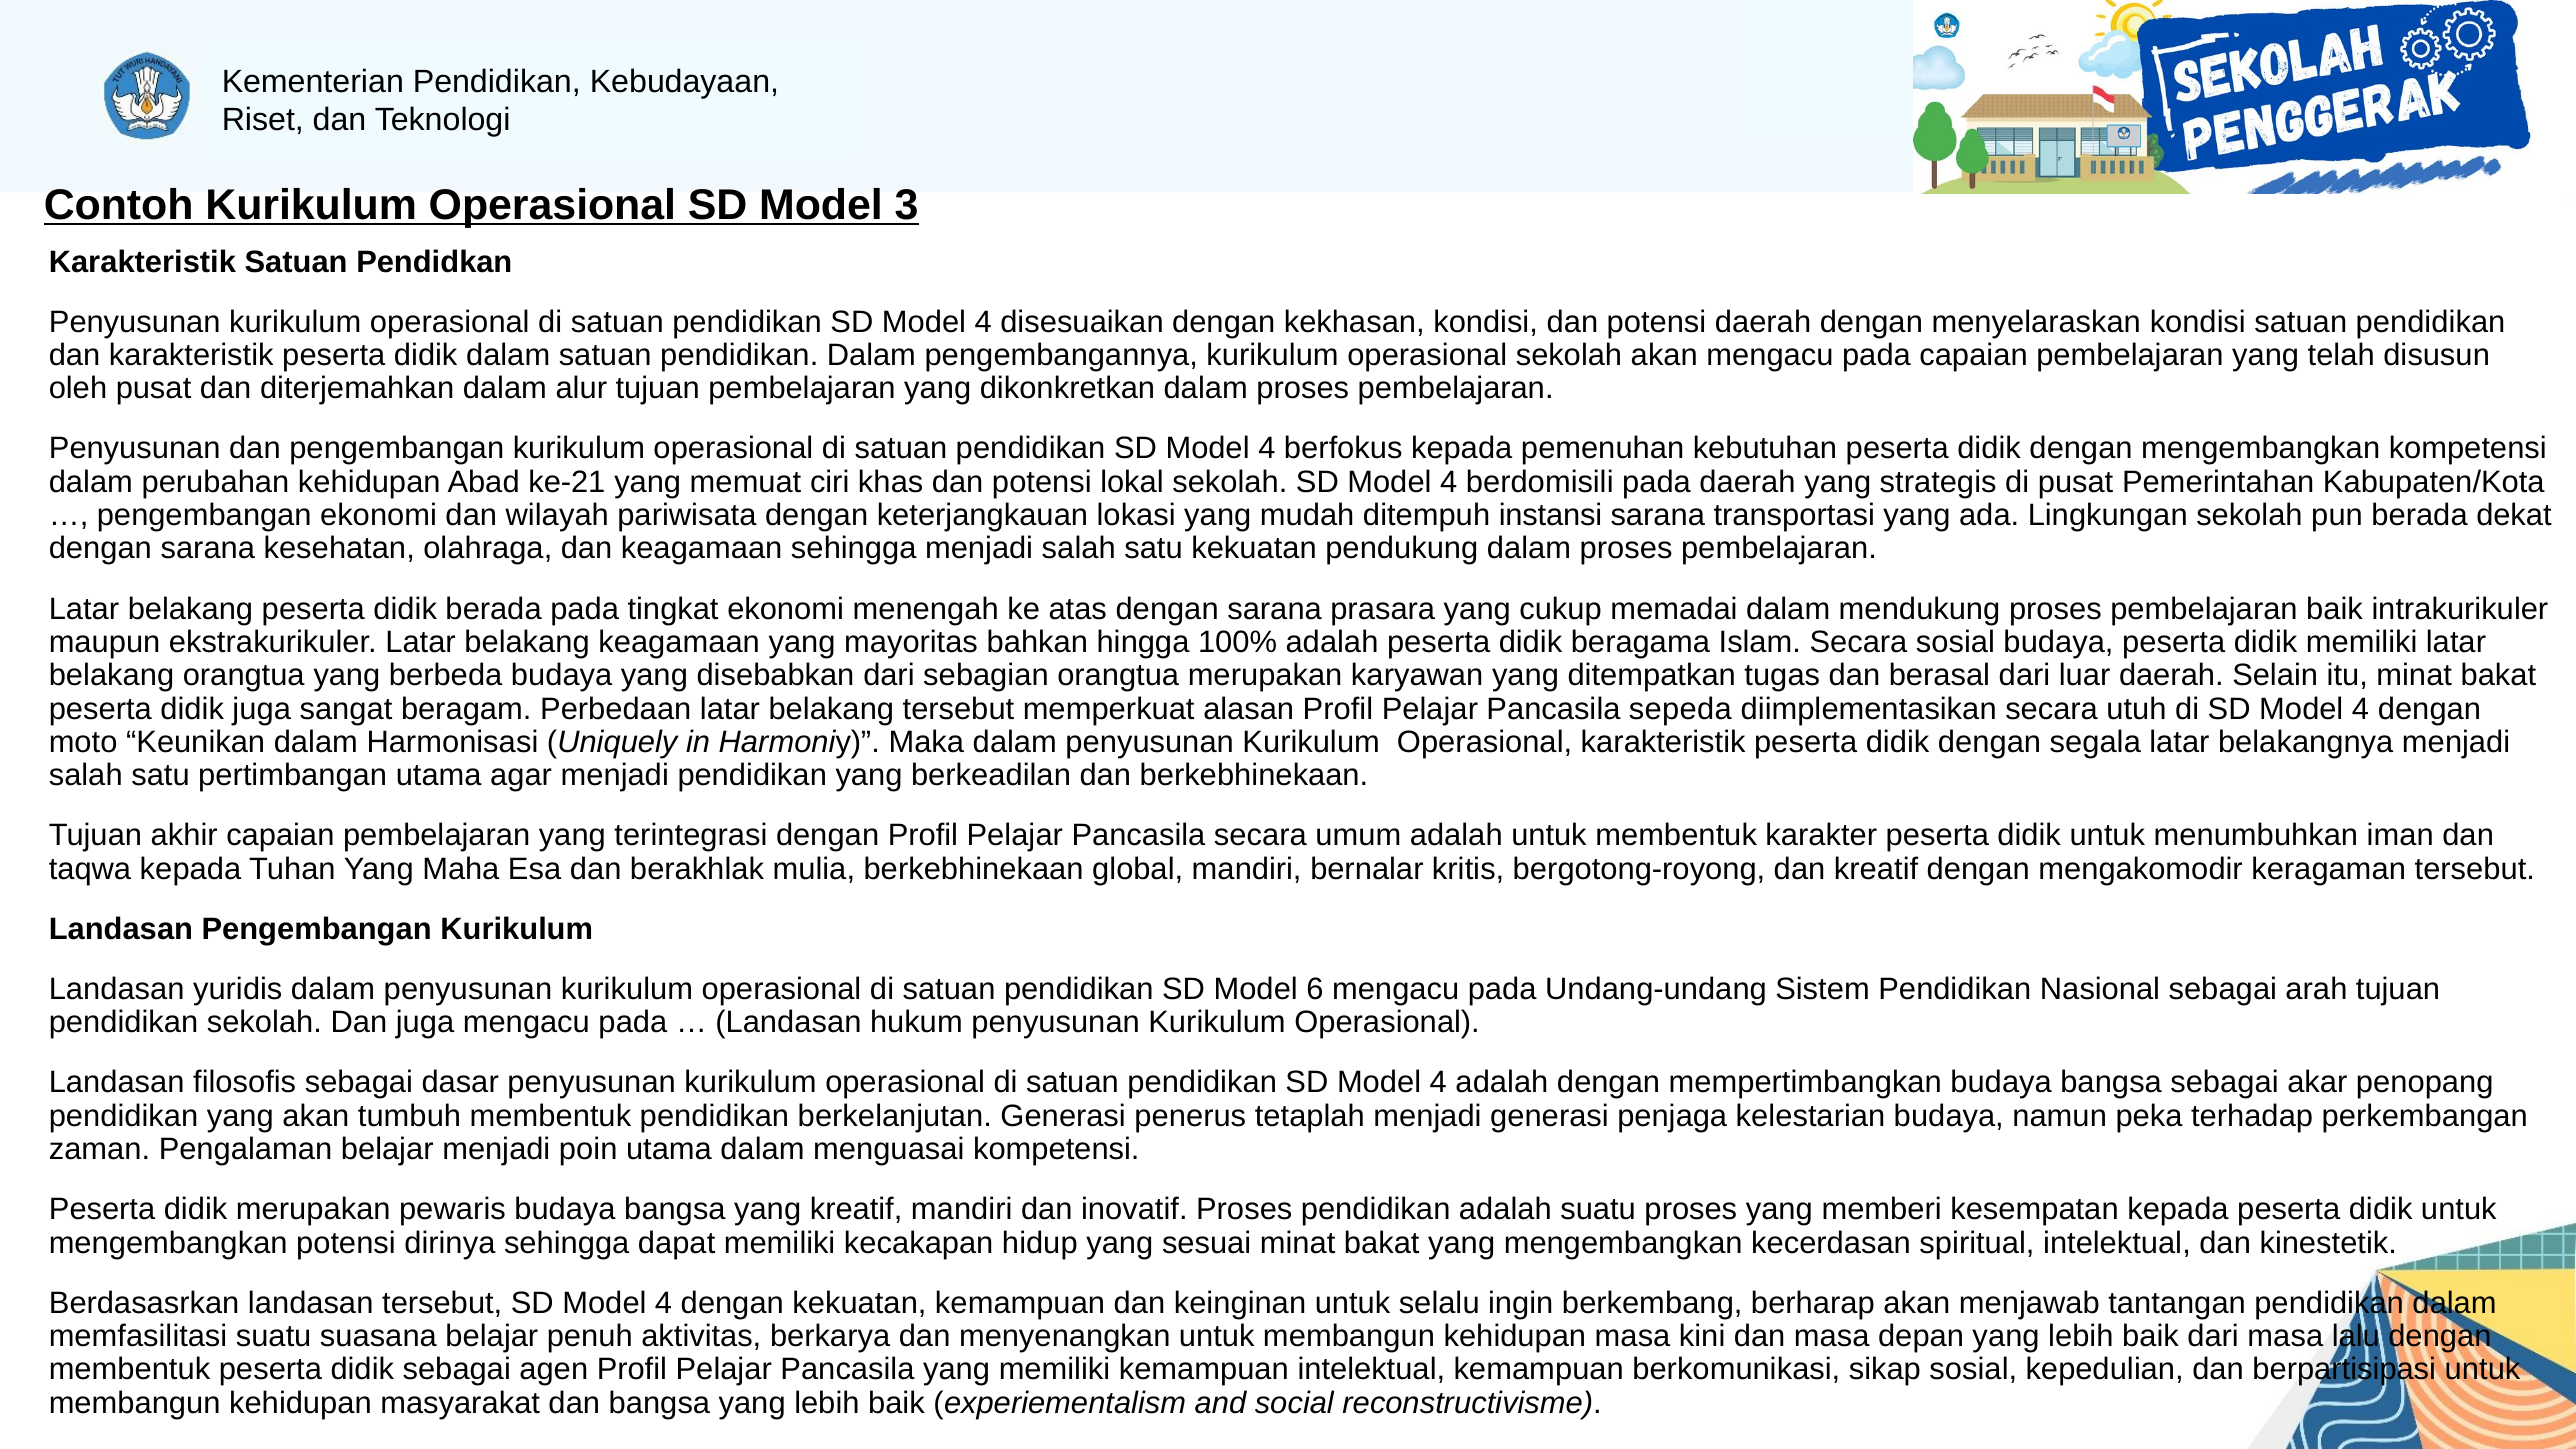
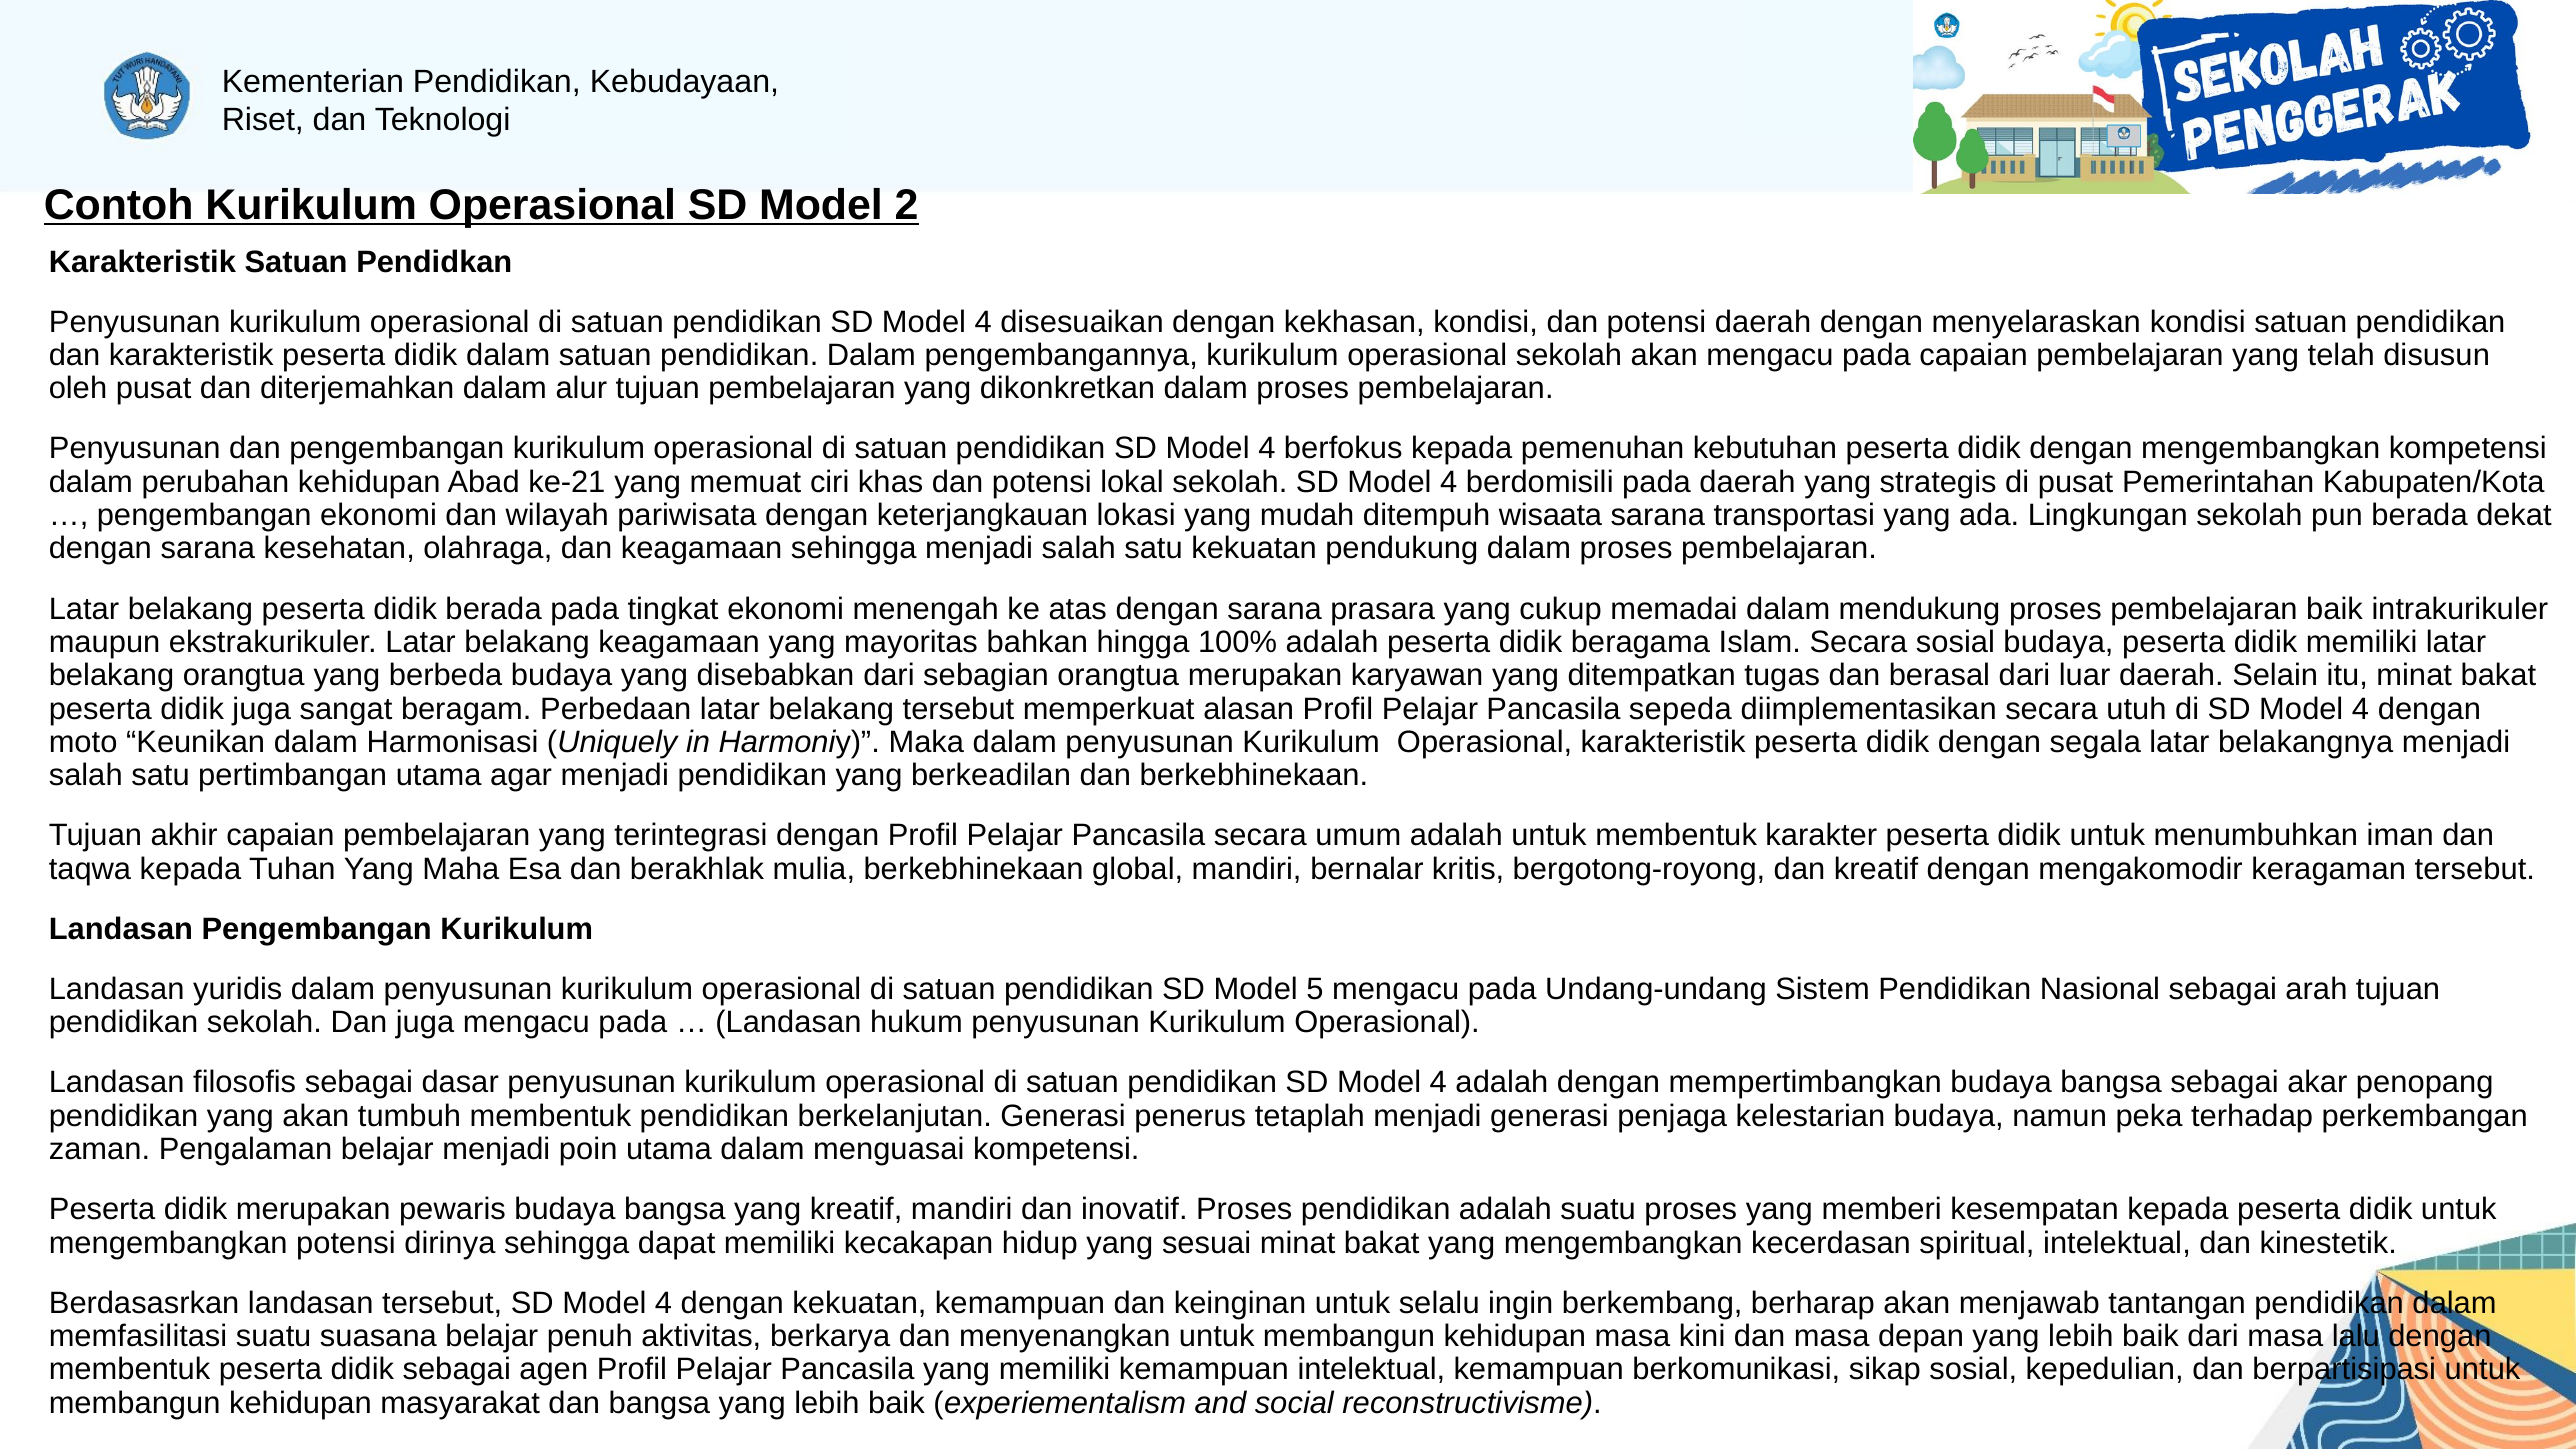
3: 3 -> 2 (907, 205)
instansi: instansi -> wisaata (1550, 515)
6: 6 -> 5 (1315, 989)
